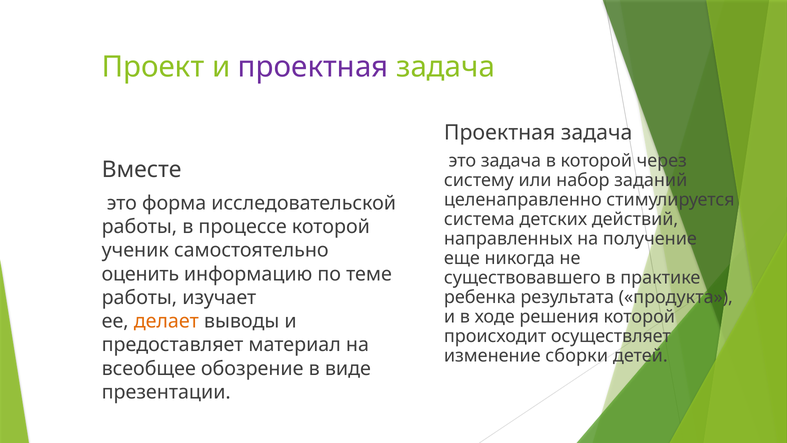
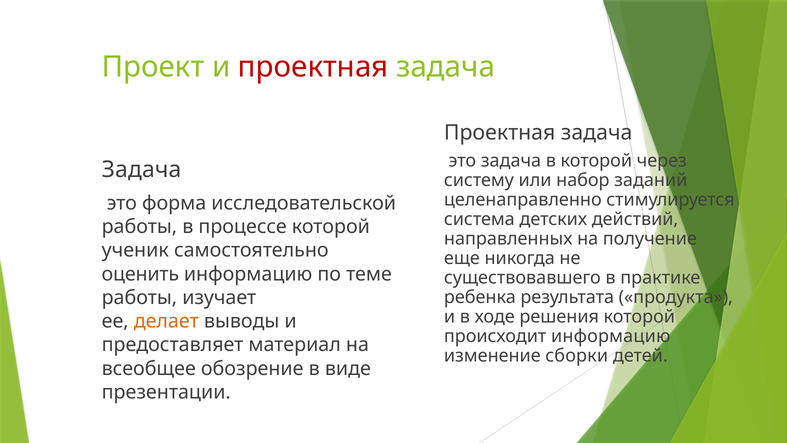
проектная colour: purple -> red (313, 67)
Вместе: Вместе -> Задача (142, 170)
происходит осуществляет: осуществляет -> информацию (611, 336)
